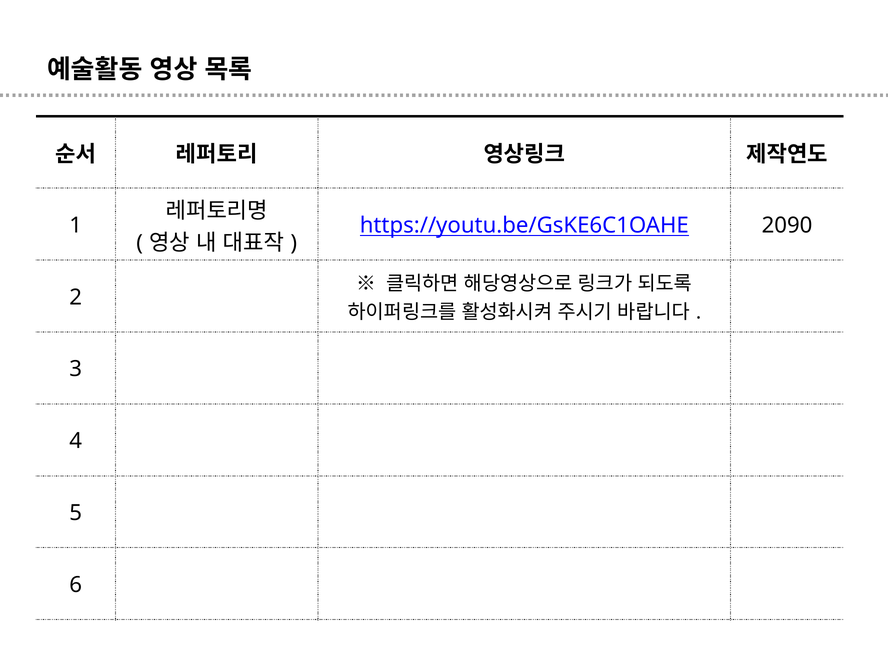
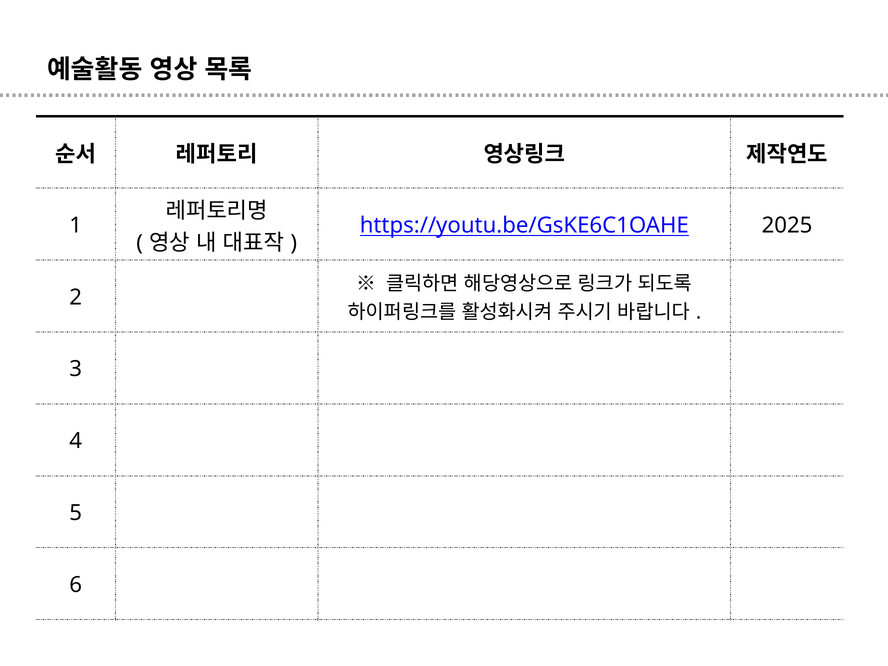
2090: 2090 -> 2025 (787, 225)
